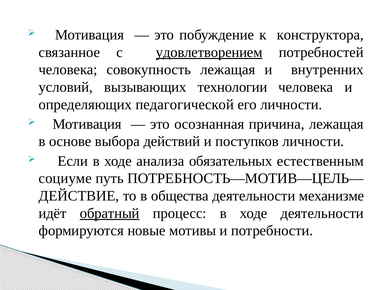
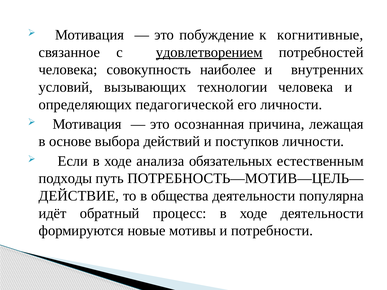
конструктора: конструктора -> когнитивные (320, 35)
совокупность лежащая: лежащая -> наиболее (228, 70)
социуме: социуме -> подходы (65, 179)
механизме: механизме -> популярна (331, 196)
обратный underline: present -> none (110, 213)
